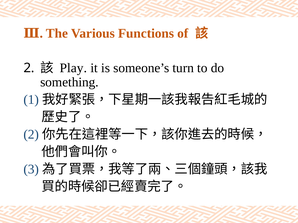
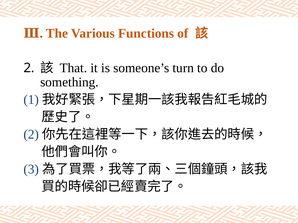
Play: Play -> That (73, 68)
